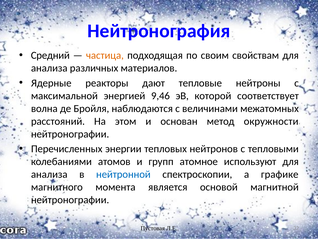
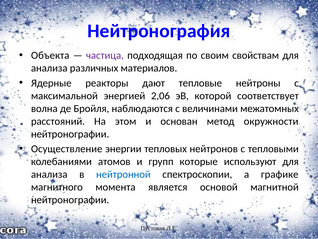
Средний: Средний -> Объекта (50, 55)
частица colour: orange -> purple (105, 55)
9,46: 9,46 -> 2,06 (160, 96)
Перечисленных: Перечисленных -> Осуществление (67, 149)
атомное: атомное -> которые (199, 161)
